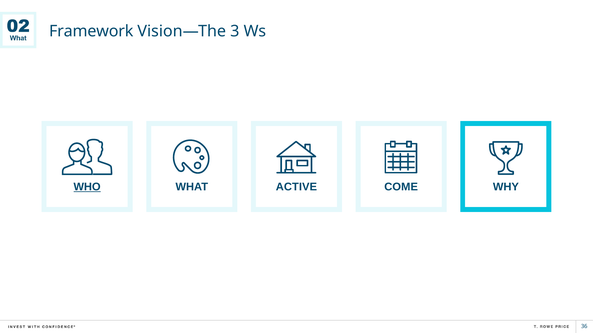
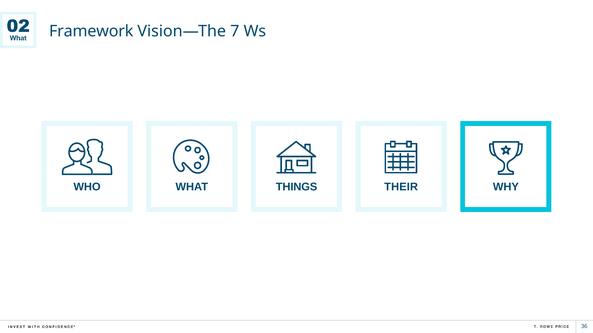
3: 3 -> 7 (235, 31)
WHO underline: present -> none (87, 187)
ACTIVE: ACTIVE -> THINGS (297, 187)
COME: COME -> THEIR (401, 187)
